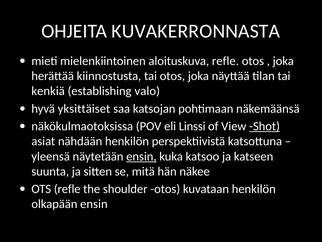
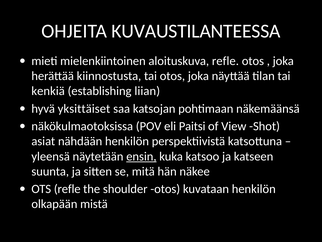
KUVAKERRONNASTA: KUVAKERRONNASTA -> KUVAUSTILANTEESSA (196, 31)
valo: valo -> liian (147, 91)
Linssi: Linssi -> Paitsi (192, 126)
Shot underline: present -> none (265, 126)
olkapään ensin: ensin -> mistä (94, 204)
